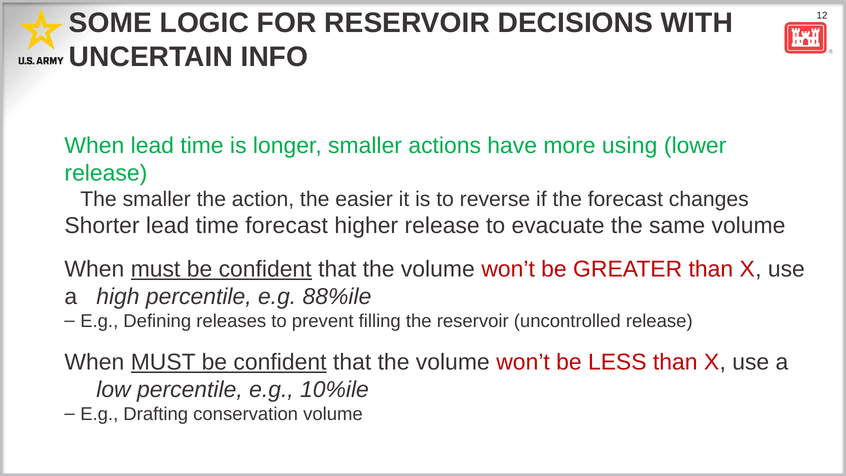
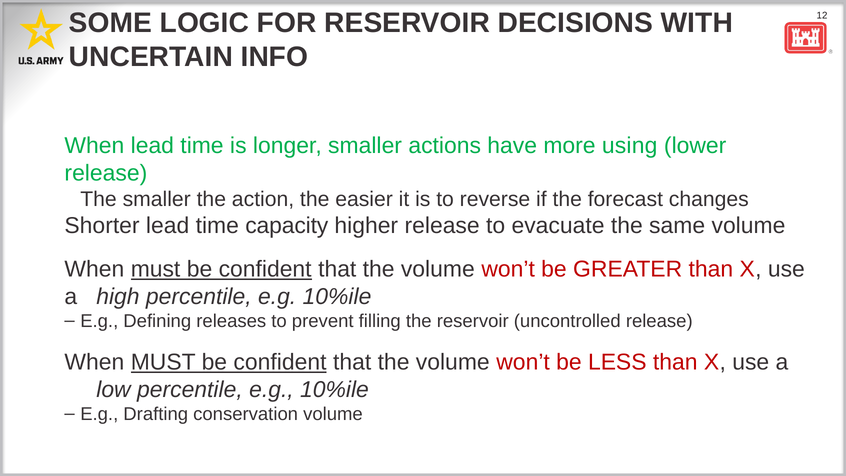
time forecast: forecast -> capacity (287, 226)
high percentile e.g 88%ile: 88%ile -> 10%ile (337, 297)
